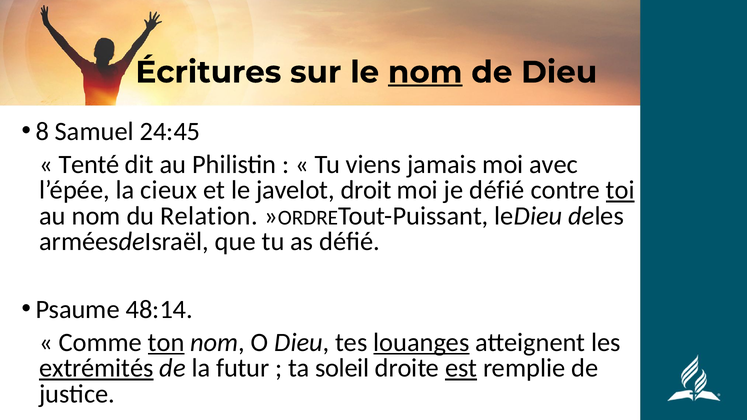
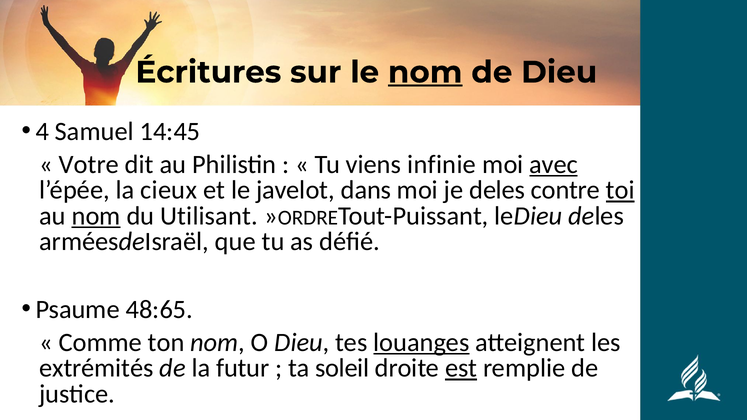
8: 8 -> 4 (42, 132)
24:45: 24:45 -> 14:45 (170, 132)
Tenté: Tenté -> Votre (89, 164)
jamais: jamais -> infinie (442, 164)
avec underline: none -> present (554, 164)
droit: droit -> dans (366, 190)
je défié: défié -> deles (497, 190)
nom underline: none -> present (96, 216)
Relation: Relation -> Utilisant (209, 216)
48:14: 48:14 -> 48:65 (159, 310)
ton underline: present -> none (166, 343)
extrémités underline: present -> none (96, 368)
